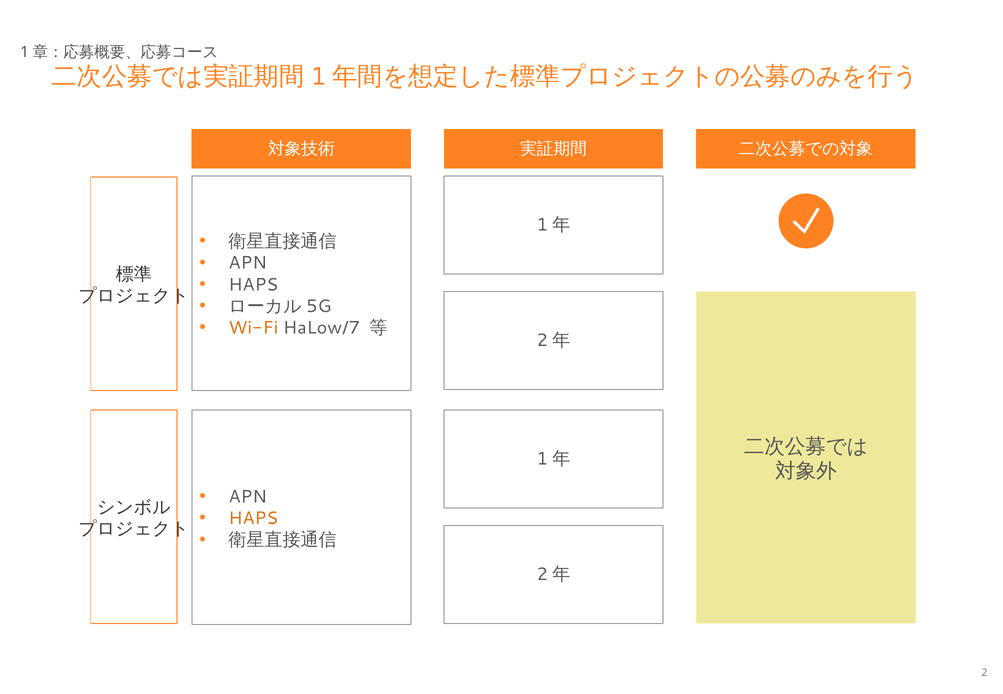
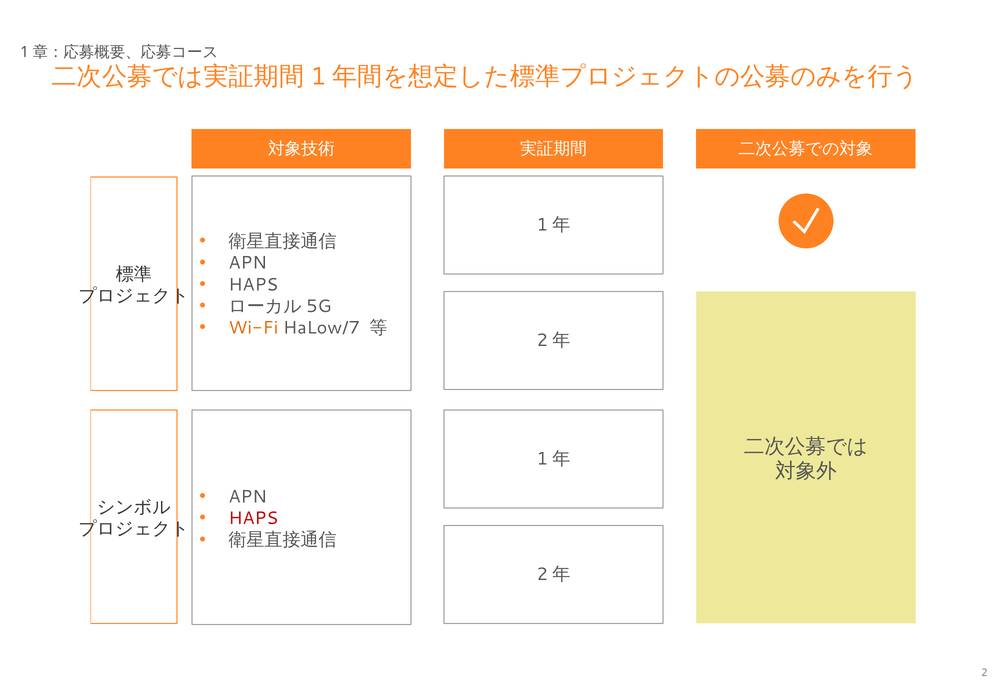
HAPS colour: orange -> red (253, 519)
